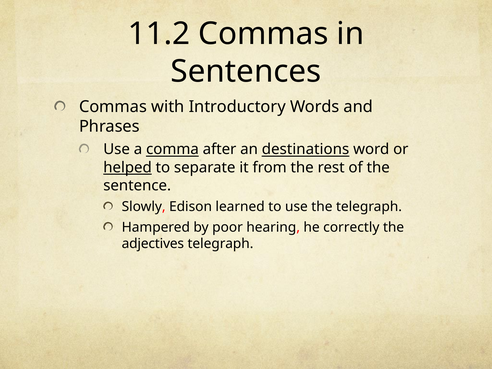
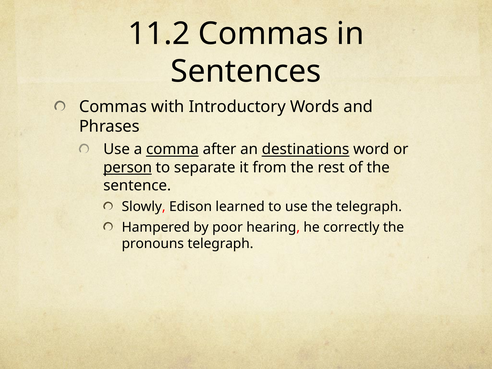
helped: helped -> person (128, 167)
adjectives: adjectives -> pronouns (153, 244)
